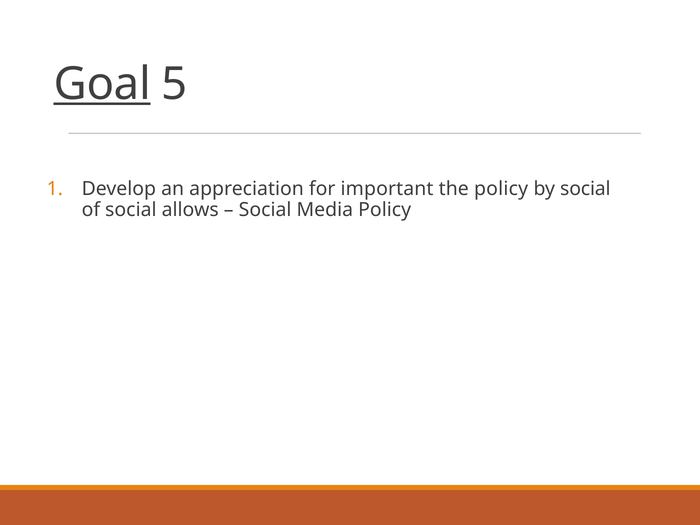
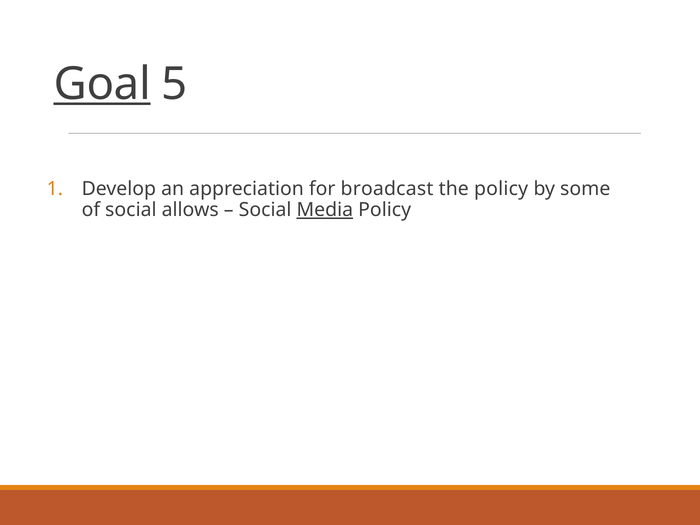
important: important -> broadcast (387, 189)
by social: social -> some (585, 189)
Media underline: none -> present (325, 210)
